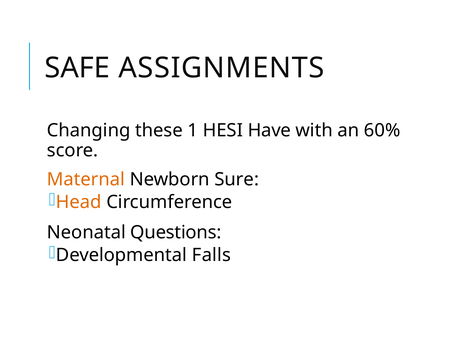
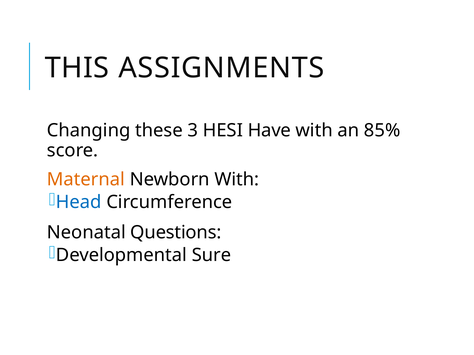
SAFE: SAFE -> THIS (77, 68)
1: 1 -> 3 (193, 131)
60%: 60% -> 85% (382, 131)
Newborn Sure: Sure -> With (237, 180)
Head colour: orange -> blue (79, 202)
Falls: Falls -> Sure (212, 255)
